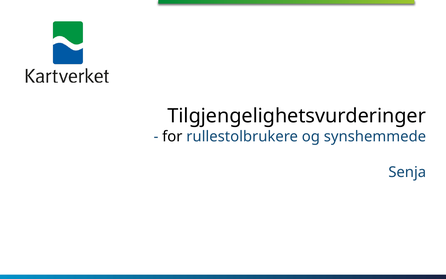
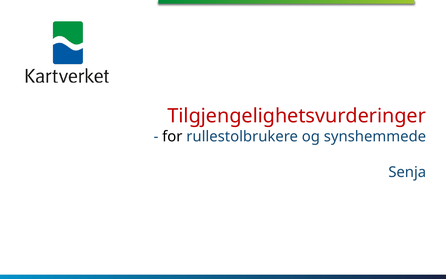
Tilgjengelighetsvurderinger colour: black -> red (297, 116)
